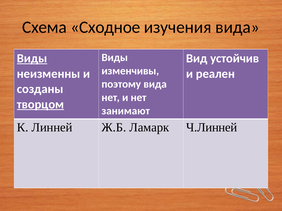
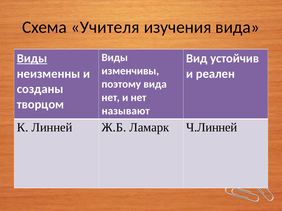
Сходное: Сходное -> Учителя (105, 27)
творцом underline: present -> none (40, 105)
занимают: занимают -> называют (126, 111)
